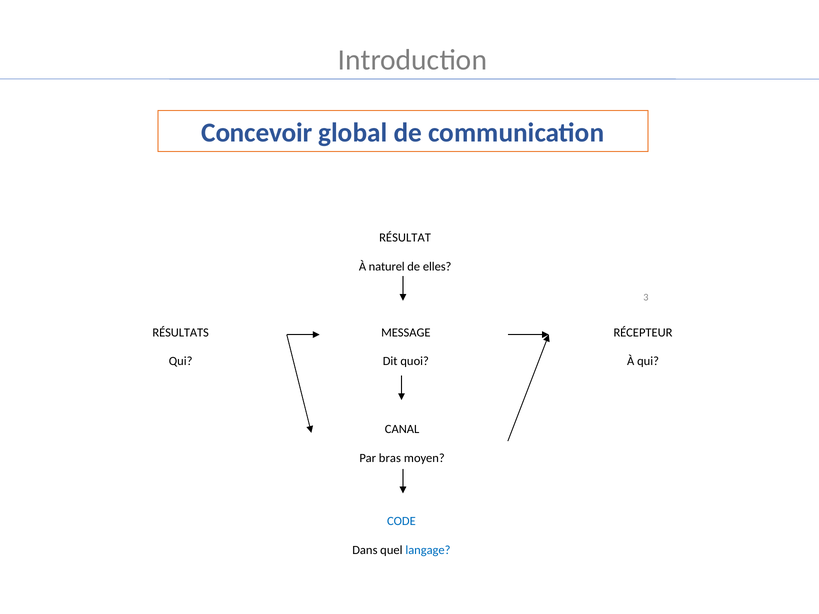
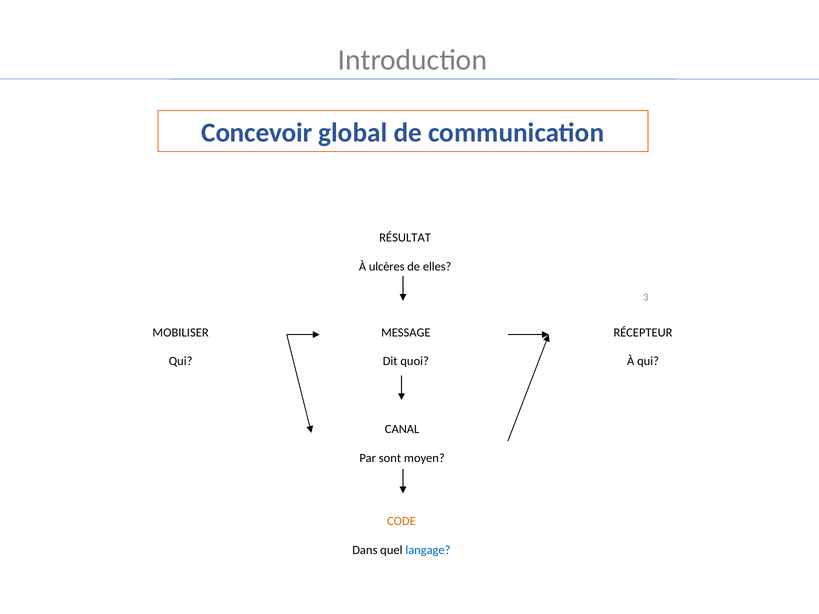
naturel: naturel -> ulcères (387, 267)
RÉSULTATS: RÉSULTATS -> MOBILISER (181, 333)
bras: bras -> sont (390, 458)
CODE colour: blue -> orange (401, 521)
